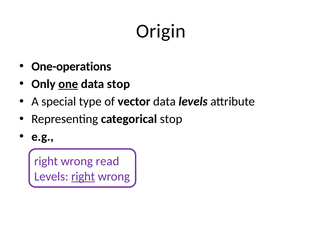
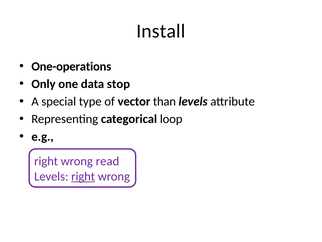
Origin: Origin -> Install (161, 31)
one underline: present -> none (68, 84)
vector data: data -> than (164, 101)
categorical stop: stop -> loop (171, 119)
